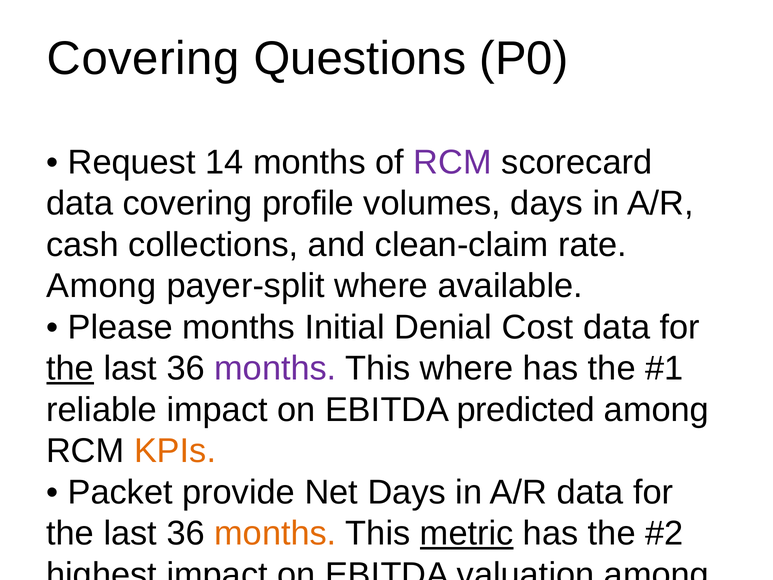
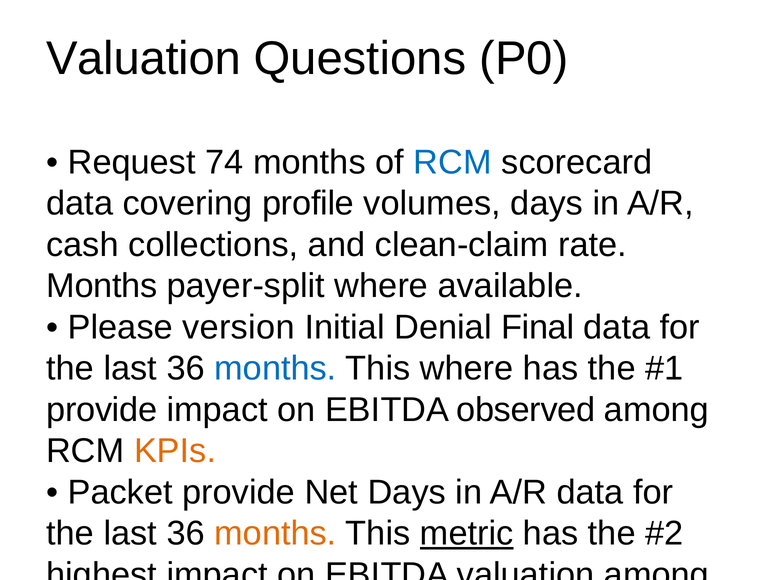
Covering: Covering -> Valuation (144, 59)
14: 14 -> 74 (224, 162)
RCM colour: purple -> blue (453, 162)
Among: Among -> Months (102, 286)
Please months: months -> version (239, 327)
Denial Cost: Cost -> Final (538, 327)
the underline: present -> none (70, 368)
months colour: purple -> blue (275, 368)
reliable: reliable -> provide (102, 410)
predicted: predicted -> observed (526, 410)
